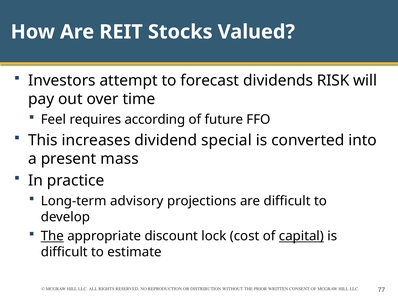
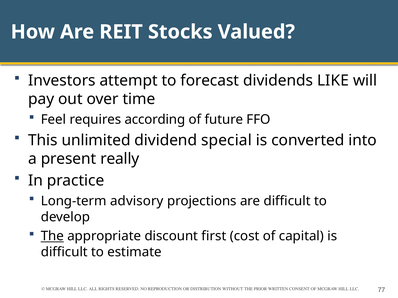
RISK: RISK -> LIKE (333, 81)
increases: increases -> unlimited (96, 140)
mass: mass -> really (120, 159)
lock: lock -> first (214, 236)
capital underline: present -> none (301, 236)
